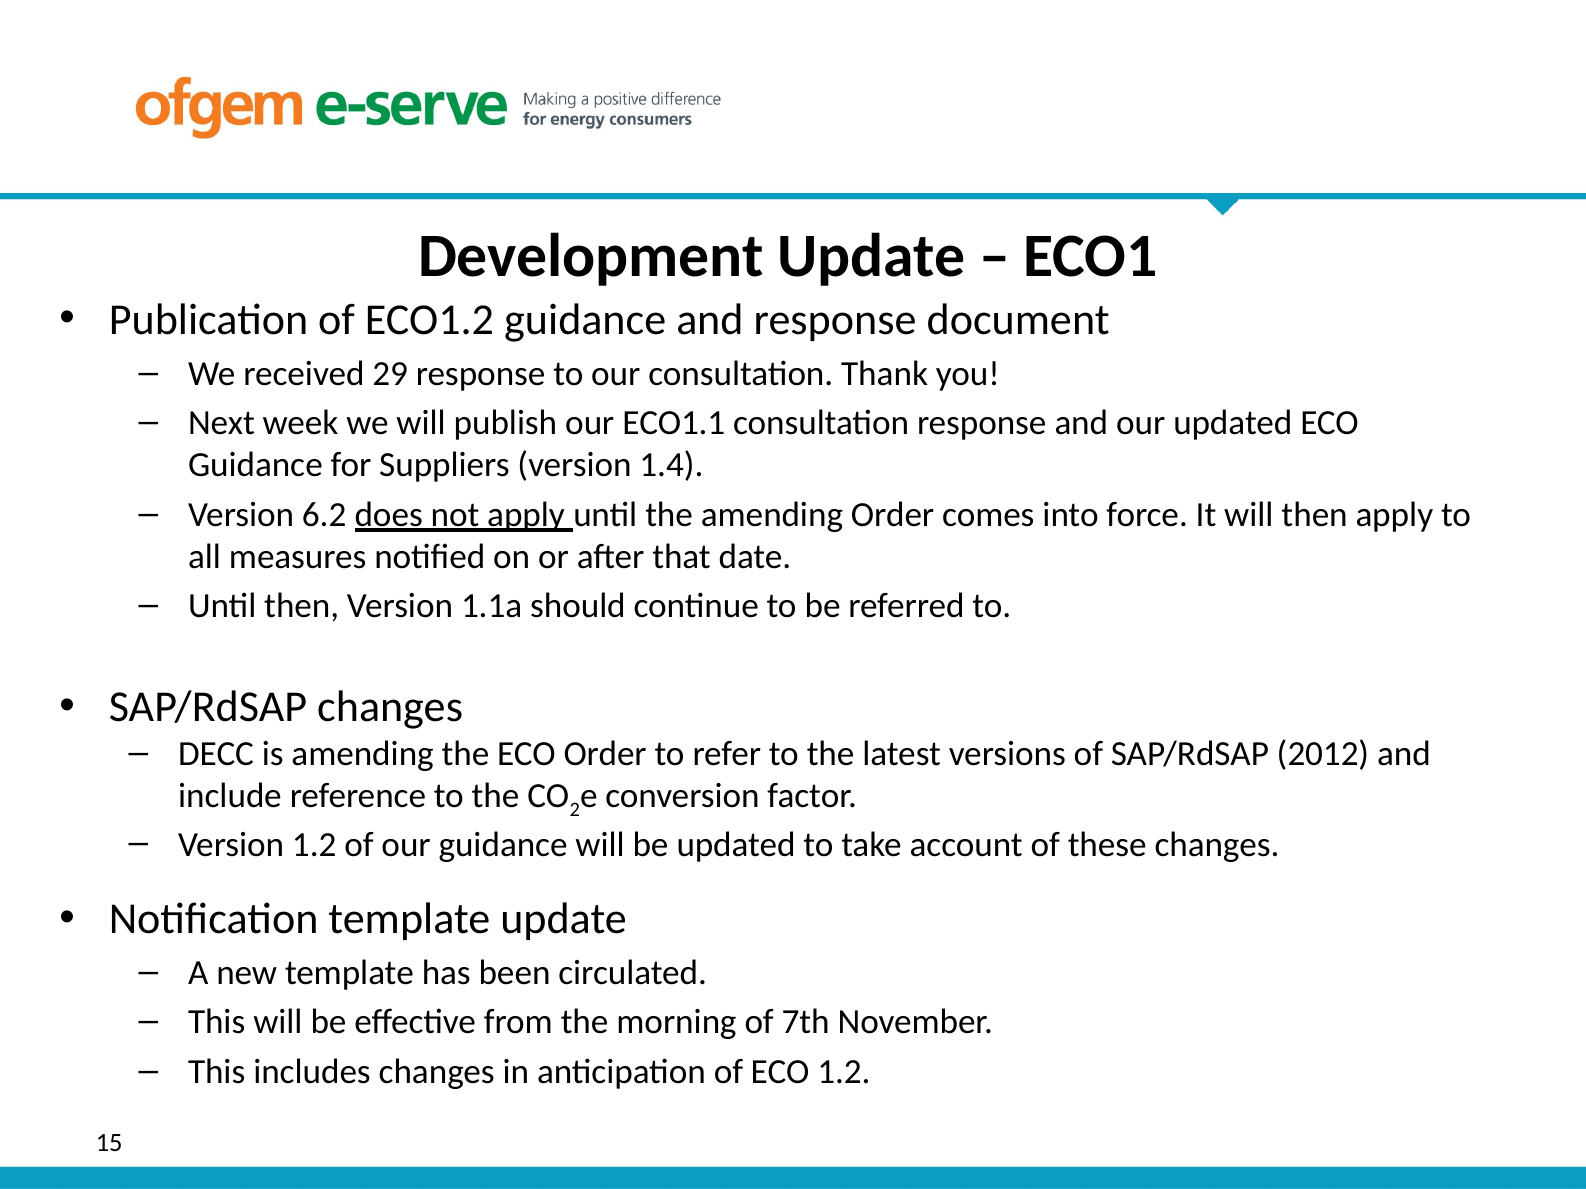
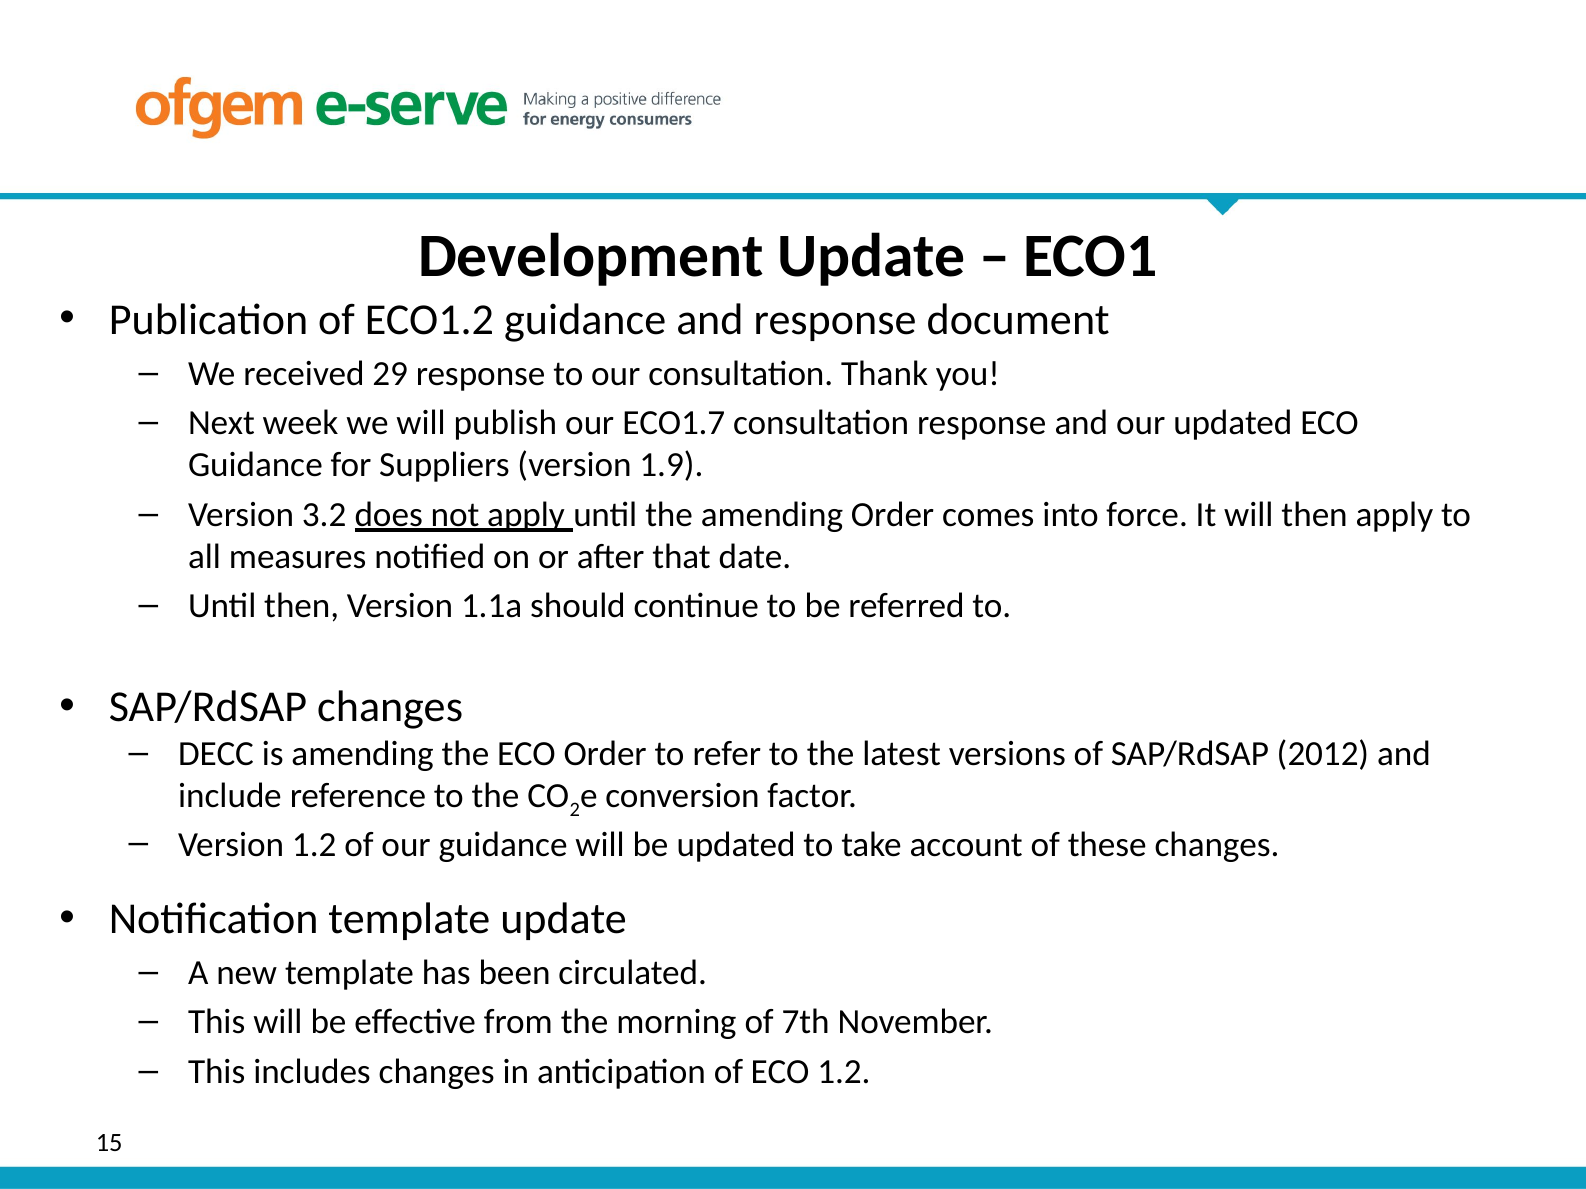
ECO1.1: ECO1.1 -> ECO1.7 (674, 423)
1.4: 1.4 -> 1.9 (671, 465)
6.2: 6.2 -> 3.2 (324, 515)
